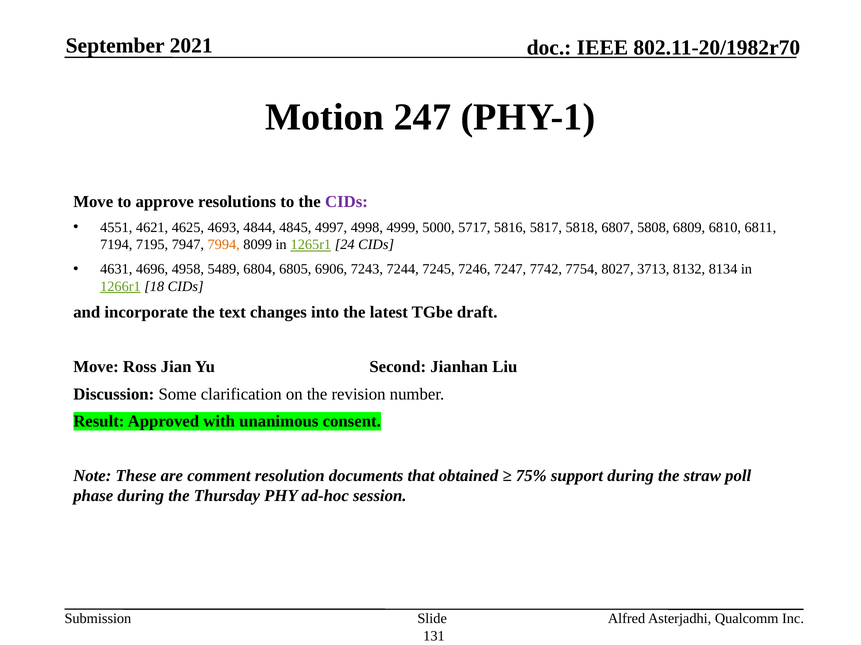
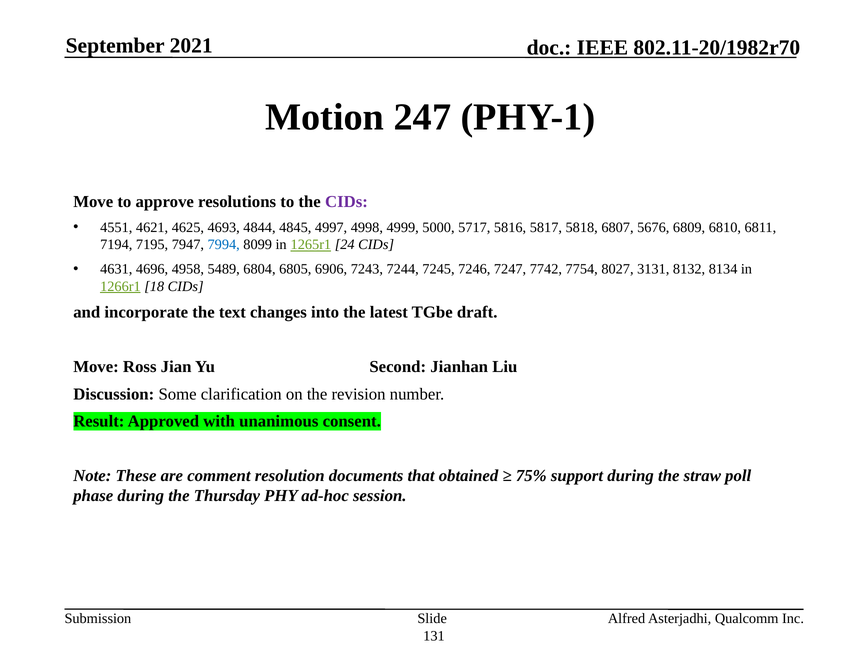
5808: 5808 -> 5676 (653, 228)
7994 colour: orange -> blue (224, 245)
3713: 3713 -> 3131 (653, 269)
